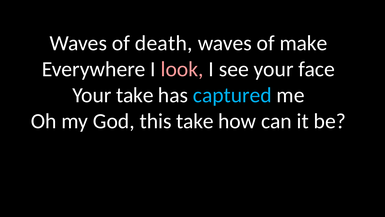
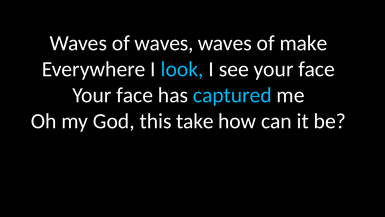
of death: death -> waves (164, 43)
look colour: pink -> light blue (182, 69)
take: take -> face (135, 95)
